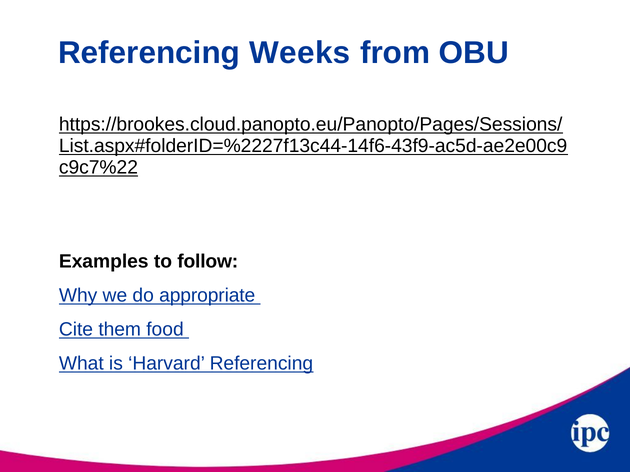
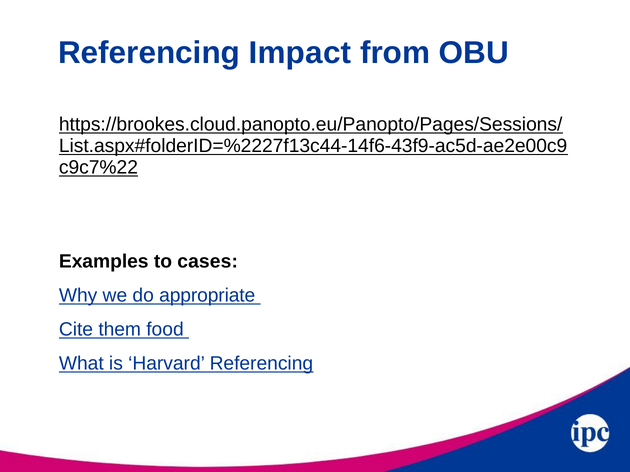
Weeks: Weeks -> Impact (300, 53)
follow: follow -> cases (208, 262)
